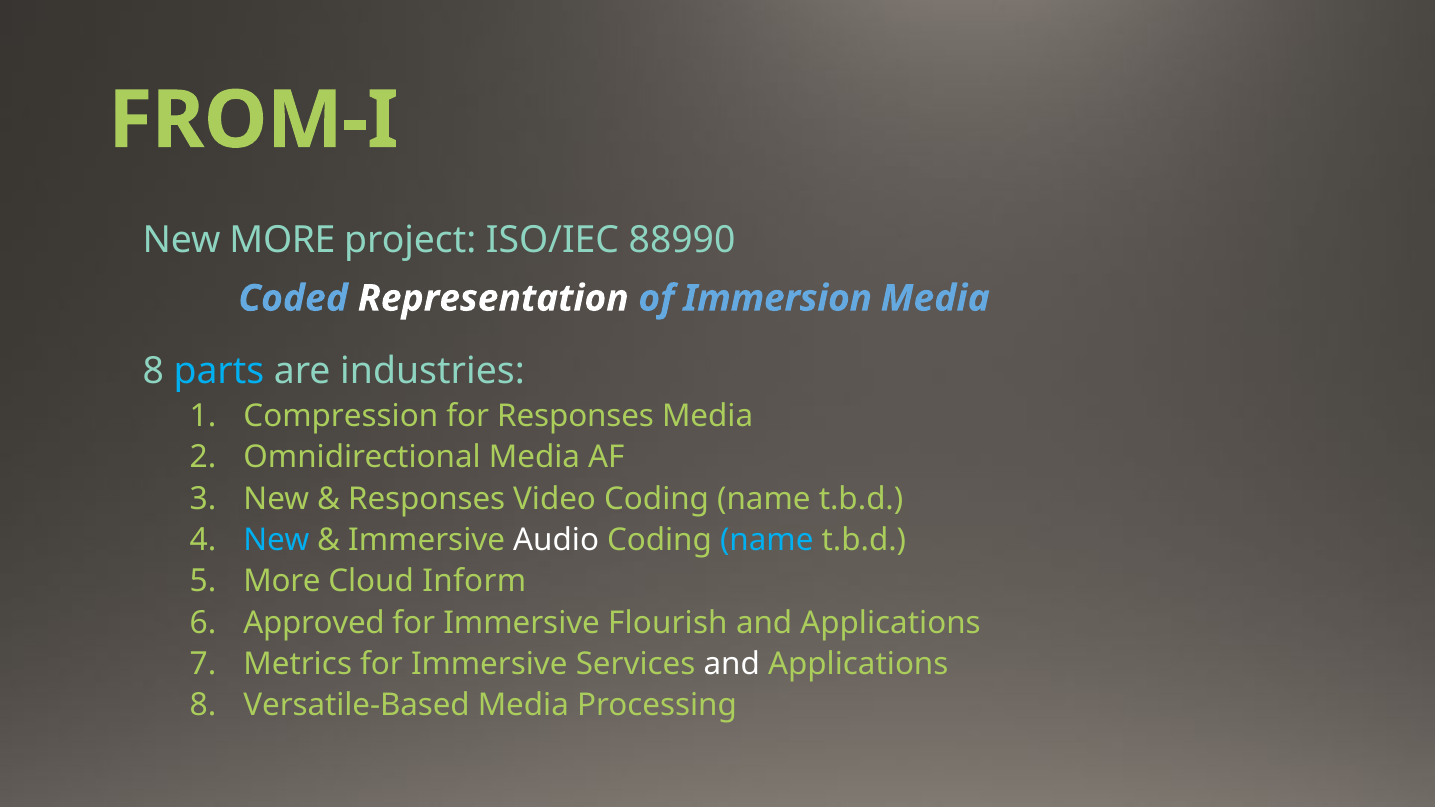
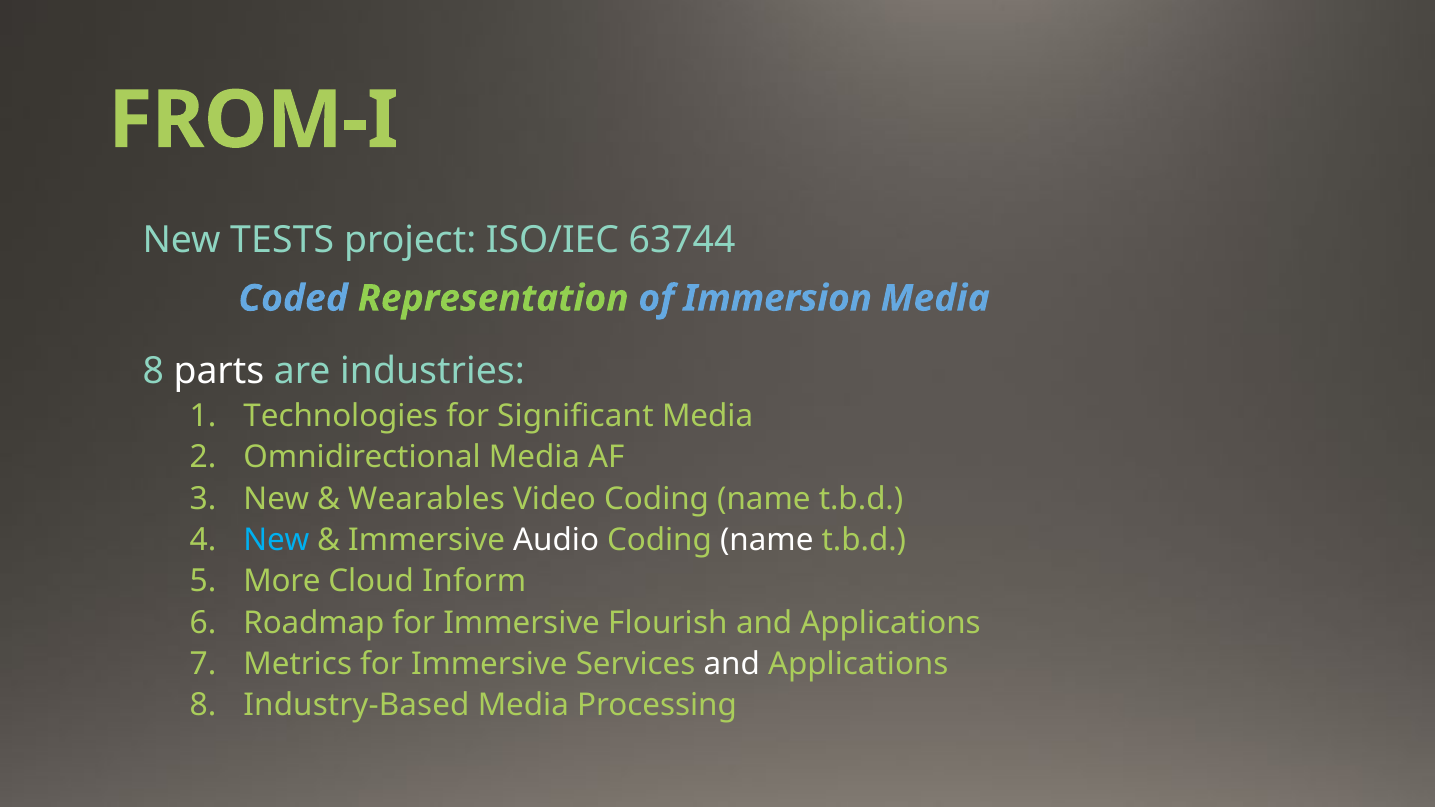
New MORE: MORE -> TESTS (282, 240)
88990: 88990 -> 63744 (682, 240)
Representation colour: white -> light green (493, 298)
parts colour: light blue -> white (219, 372)
Compression: Compression -> Technologies (341, 416)
for Responses: Responses -> Significant (575, 416)
Responses: Responses -> Wearables (427, 499)
name colour: light blue -> white (767, 540)
Approved: Approved -> Roadmap (314, 623)
Versatile-Based: Versatile-Based -> Industry-Based (356, 706)
